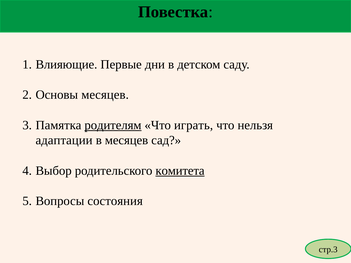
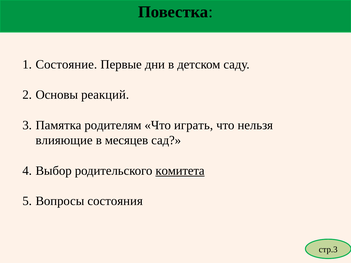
Влияющие: Влияющие -> Состояние (66, 64)
Основы месяцев: месяцев -> реакций (105, 95)
родителям underline: present -> none (113, 125)
адаптации: адаптации -> влияющие (64, 140)
